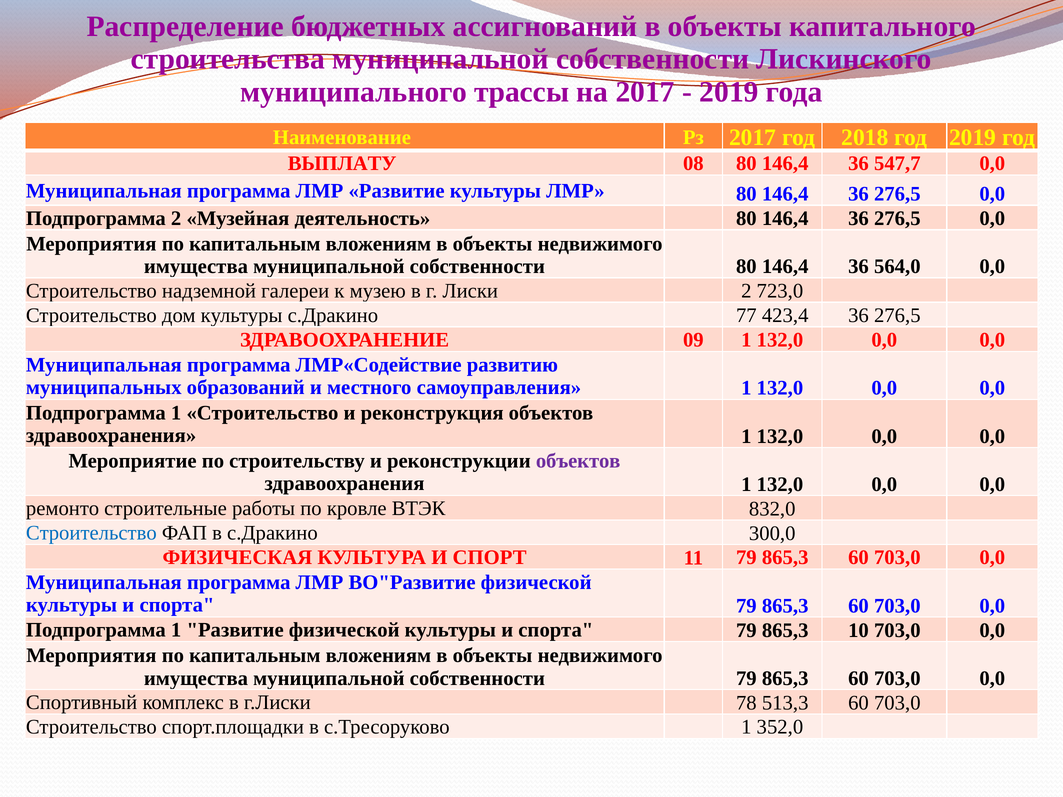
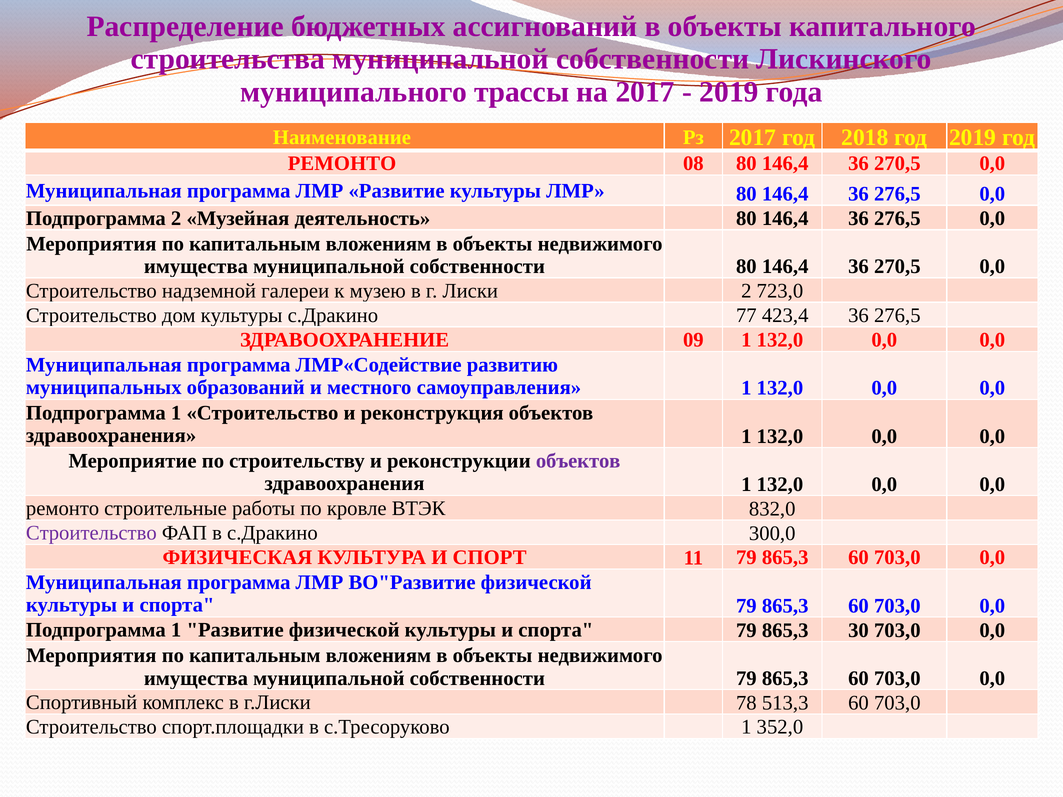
ВЫПЛАТУ: ВЫПЛАТУ -> РЕМОНТО (342, 164)
547,7: 547,7 -> 270,5 (897, 164)
564,0: 564,0 -> 270,5 (897, 267)
Строительство colour: blue -> purple (91, 533)
10: 10 -> 30 (859, 631)
